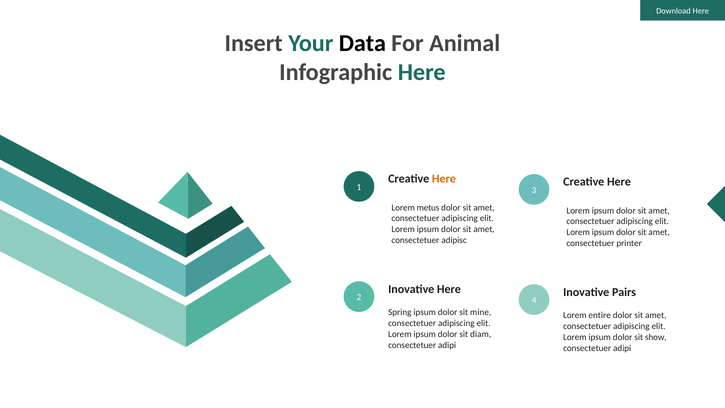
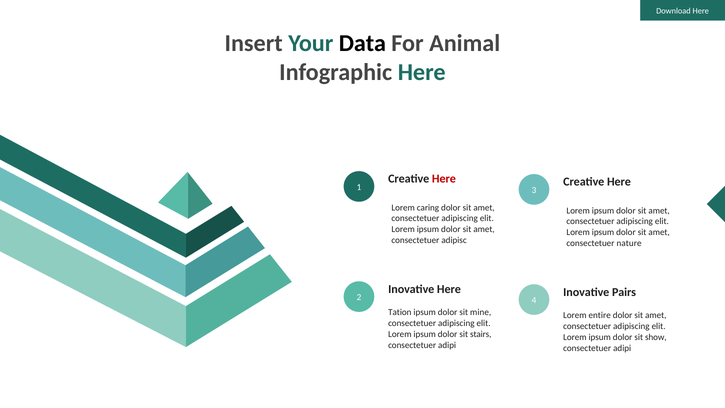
Here colour: orange -> red (444, 179)
metus: metus -> caring (428, 208)
printer: printer -> nature (629, 243)
Spring: Spring -> Tation (400, 312)
diam: diam -> stairs (481, 334)
